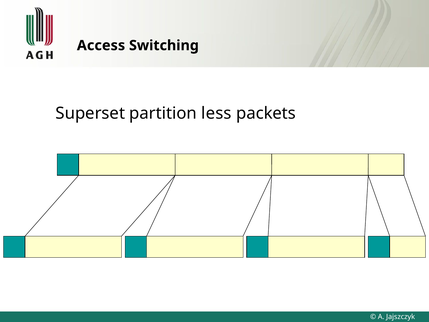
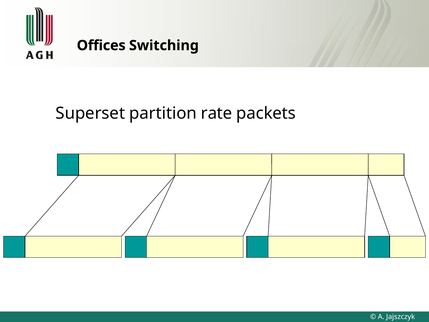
Access: Access -> Offices (101, 45)
less: less -> rate (217, 113)
